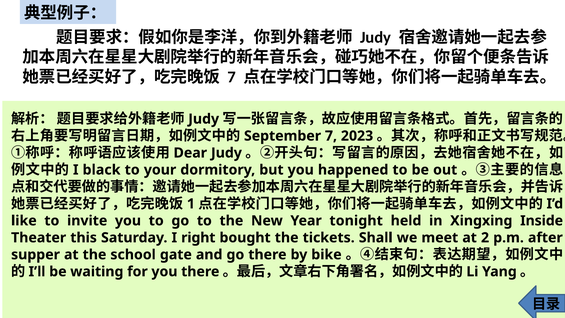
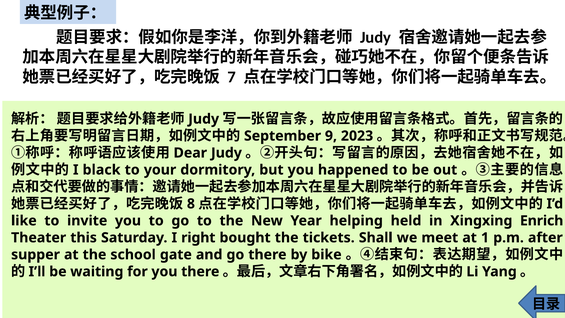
7: 7 -> 9 (331, 136)
1: 1 -> 8 (191, 204)
tonight: tonight -> helping (356, 221)
Inside: Inside -> Enrich (542, 221)
2: 2 -> 1 (485, 238)
